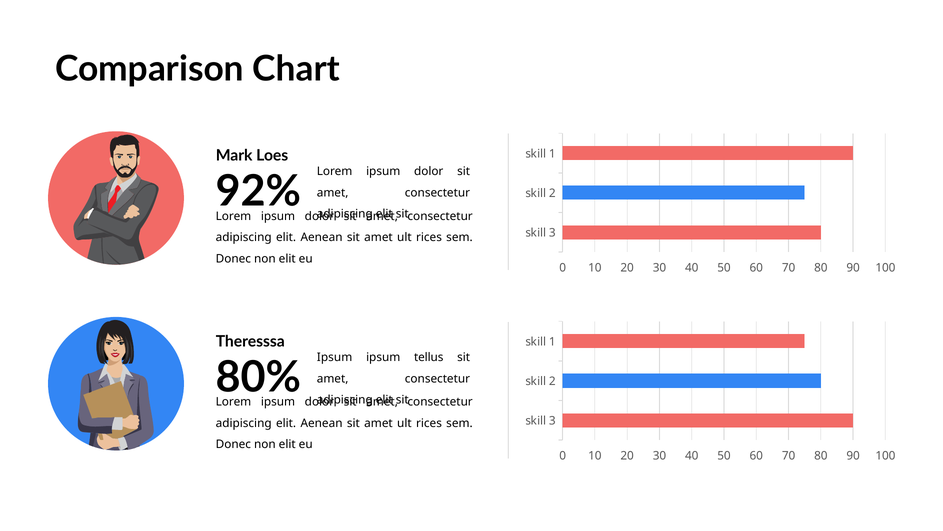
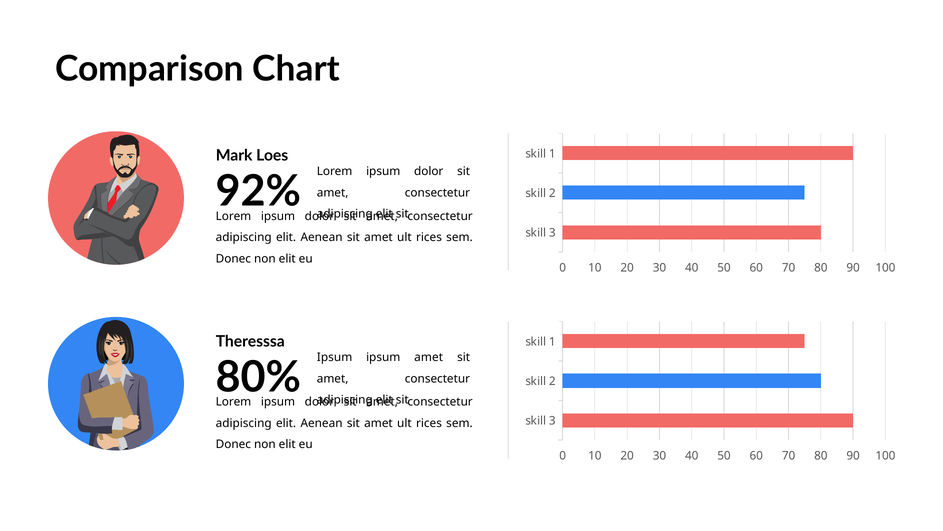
ipsum tellus: tellus -> amet (429, 357)
